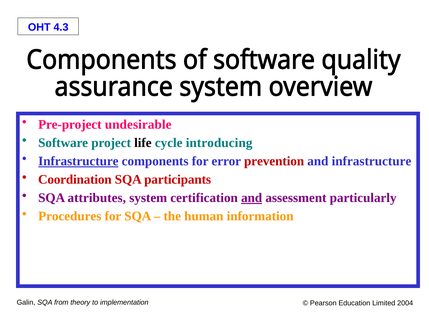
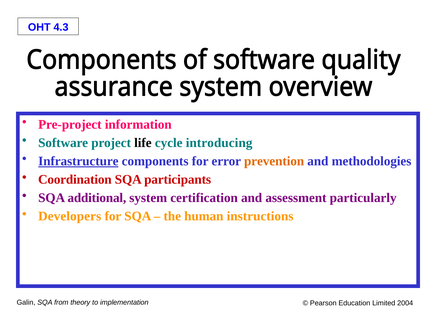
undesirable: undesirable -> information (138, 124)
prevention colour: red -> orange (274, 161)
and infrastructure: infrastructure -> methodologies (372, 161)
attributes: attributes -> additional (97, 198)
and underline: present -> none (252, 198)
Procedures: Procedures -> Developers (70, 216)
information: information -> instructions (260, 216)
